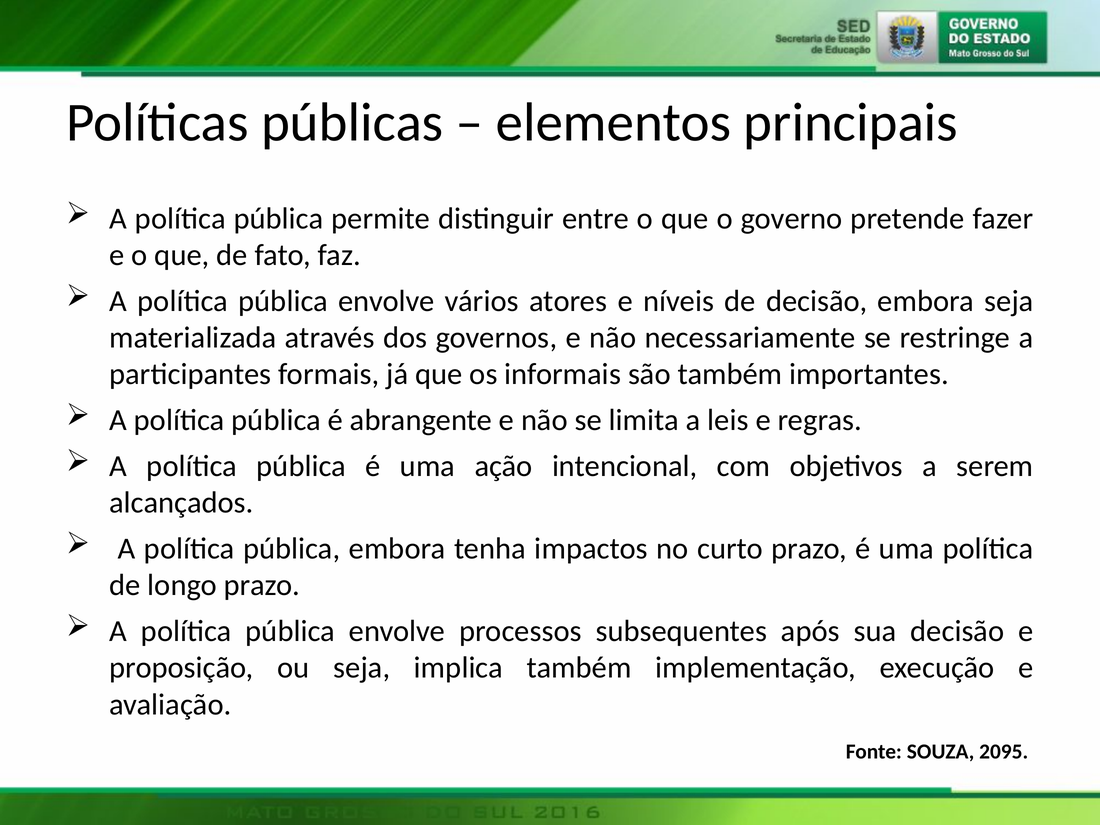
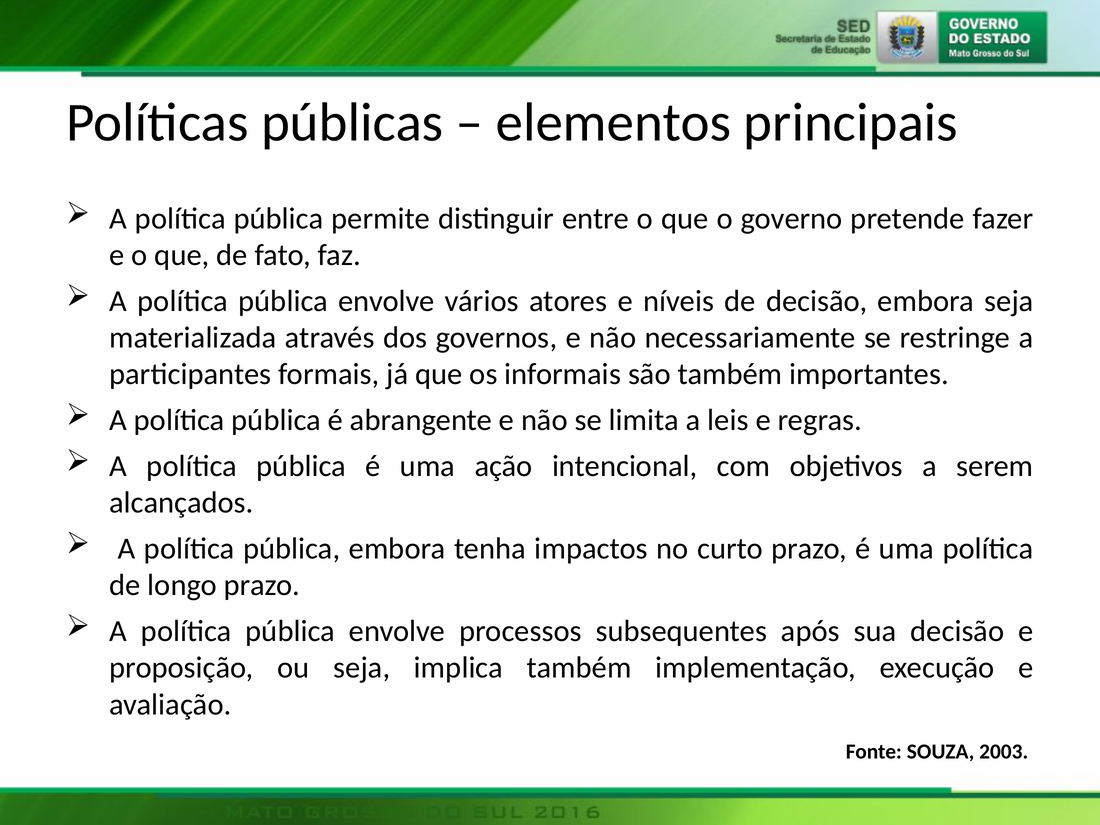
2095: 2095 -> 2003 (1004, 751)
